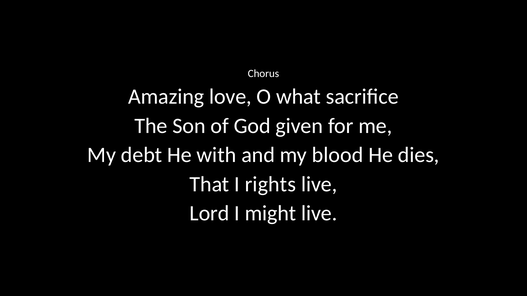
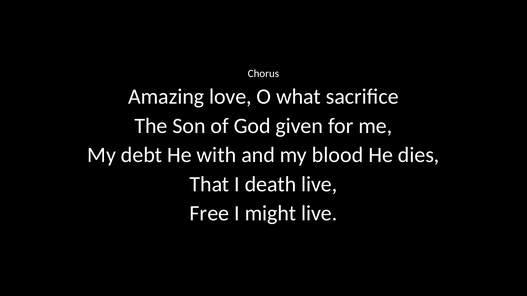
rights: rights -> death (271, 184)
Lord: Lord -> Free (209, 214)
